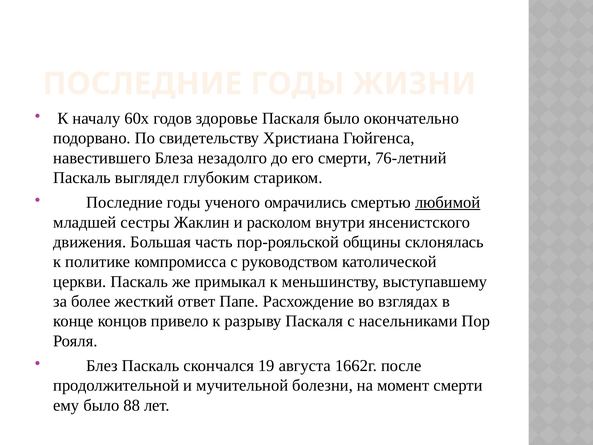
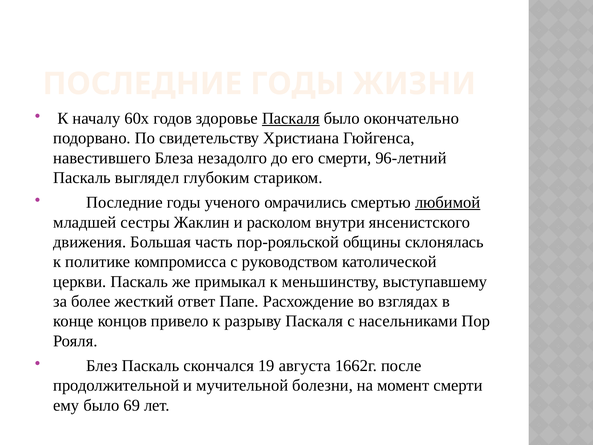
Паскаля underline: none -> present (291, 118)
76-летний: 76-летний -> 96-летний (411, 158)
88: 88 -> 69 (132, 405)
